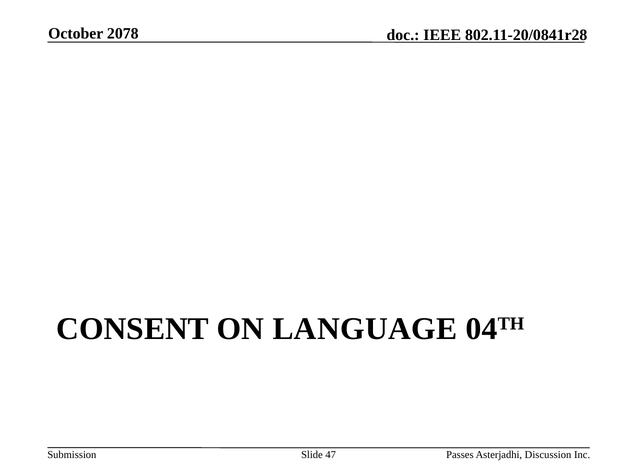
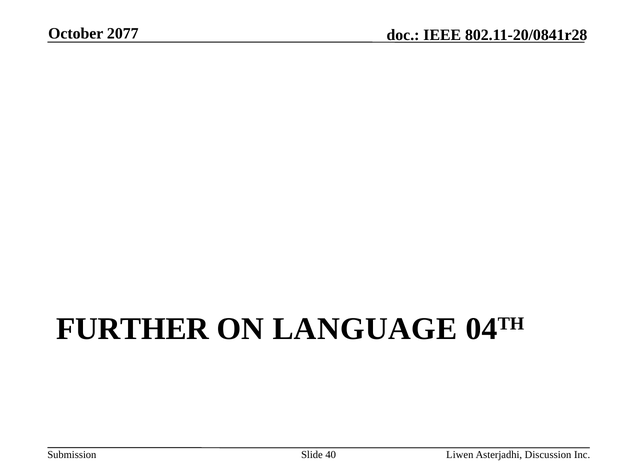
2078: 2078 -> 2077 (123, 34)
CONSENT: CONSENT -> FURTHER (133, 329)
47: 47 -> 40 (331, 455)
Passes: Passes -> Liwen (460, 455)
